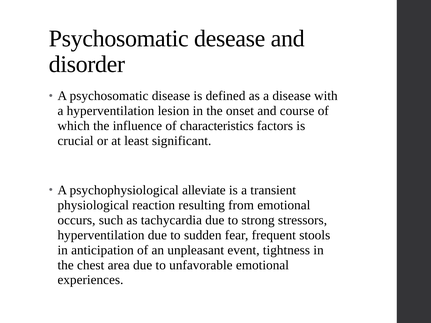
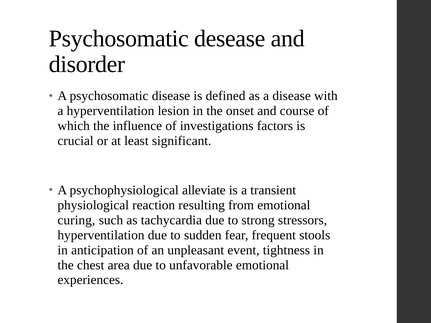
characteristics: characteristics -> investigations (217, 126)
occurs: occurs -> curing (76, 220)
